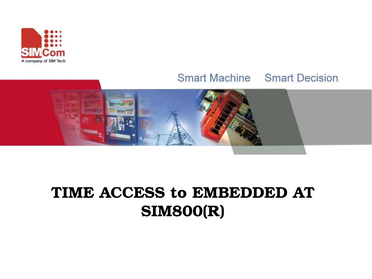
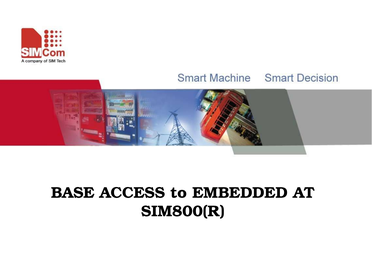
TIME: TIME -> BASE (73, 193)
